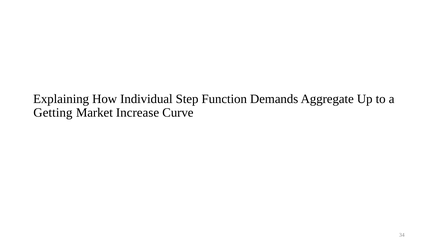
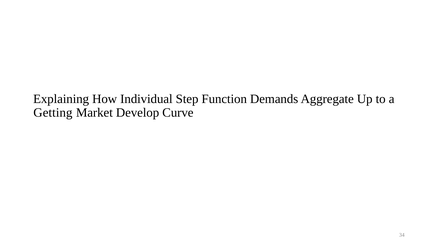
Increase: Increase -> Develop (138, 113)
